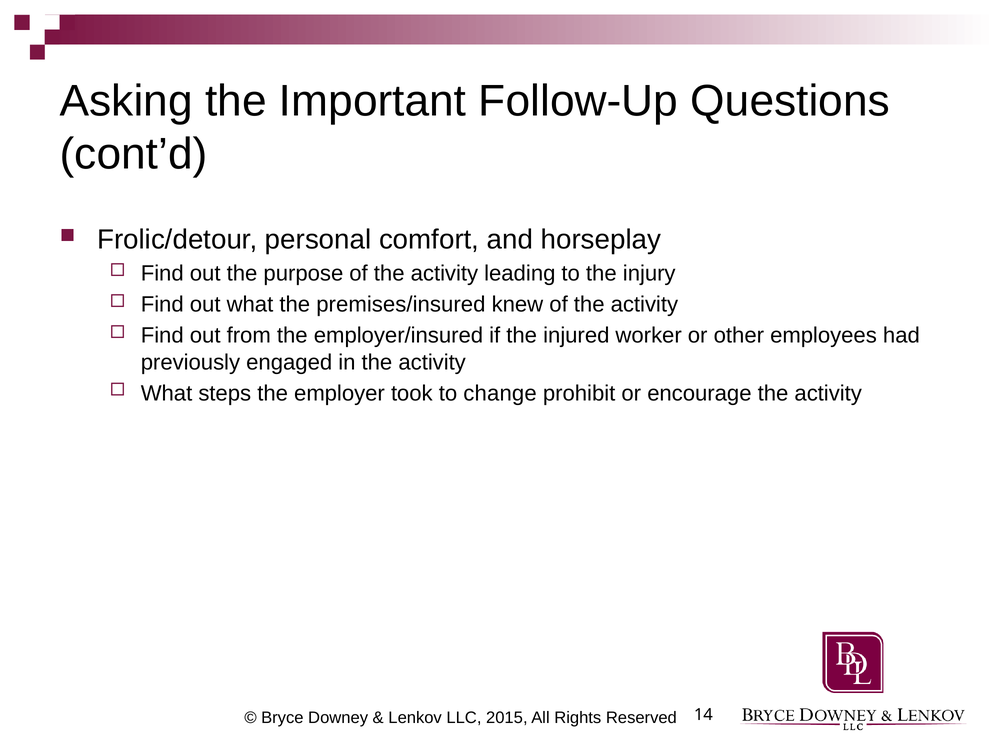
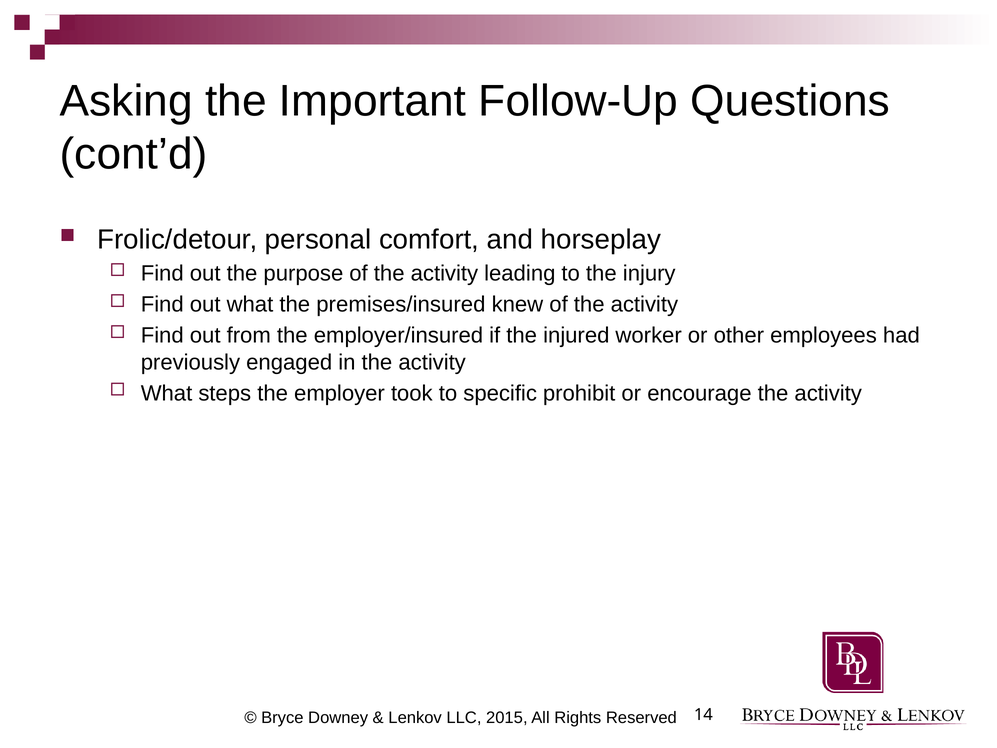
change: change -> specific (500, 393)
